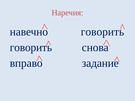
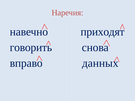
говорить: говорить -> приходят (103, 32)
задание: задание -> данных (100, 63)
